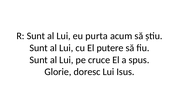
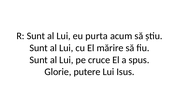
putere: putere -> mărire (110, 48)
doresc: doresc -> putere (87, 72)
